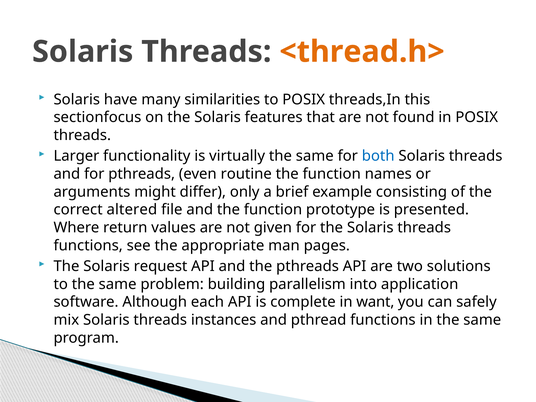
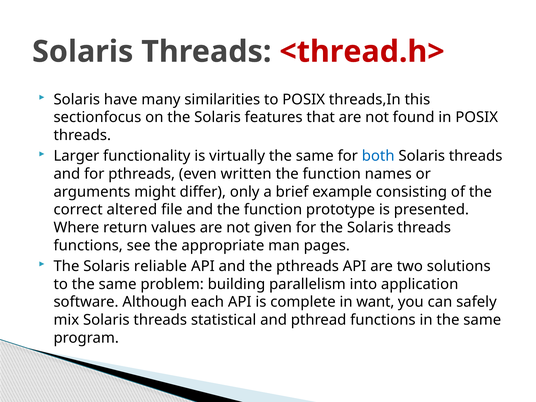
<thread.h> colour: orange -> red (362, 52)
routine: routine -> written (246, 174)
request: request -> reliable (160, 266)
instances: instances -> statistical (224, 320)
